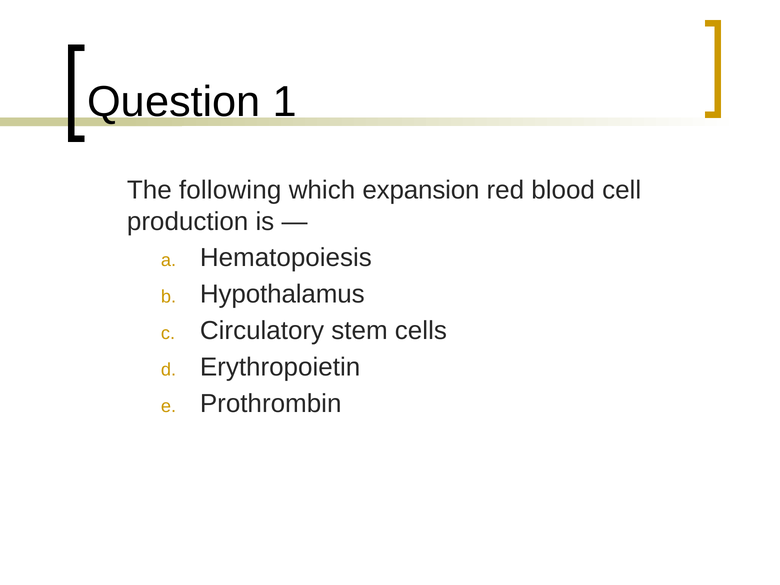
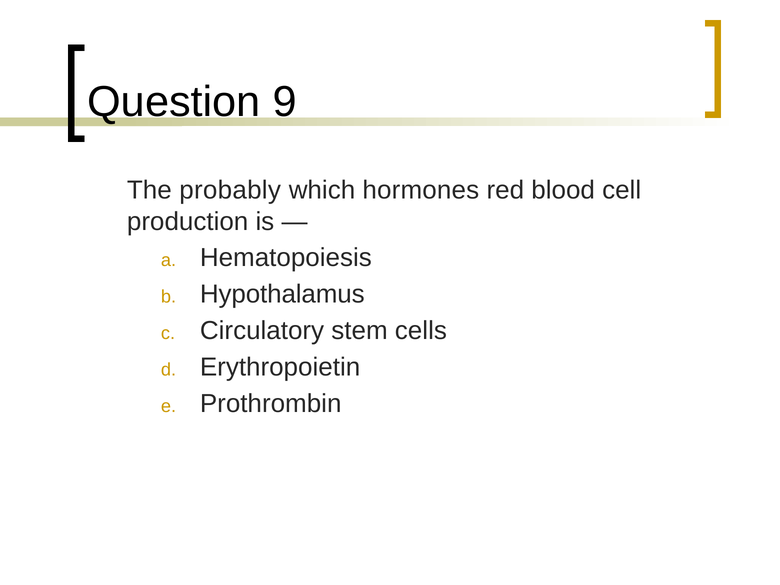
1: 1 -> 9 (285, 102)
following: following -> probably (230, 190)
expansion: expansion -> hormones (421, 190)
